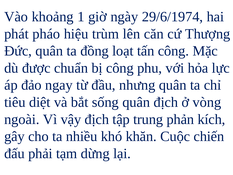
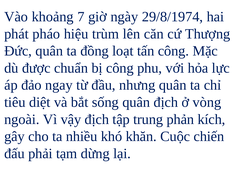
1: 1 -> 7 (81, 17)
29/6/1974: 29/6/1974 -> 29/8/1974 (172, 17)
